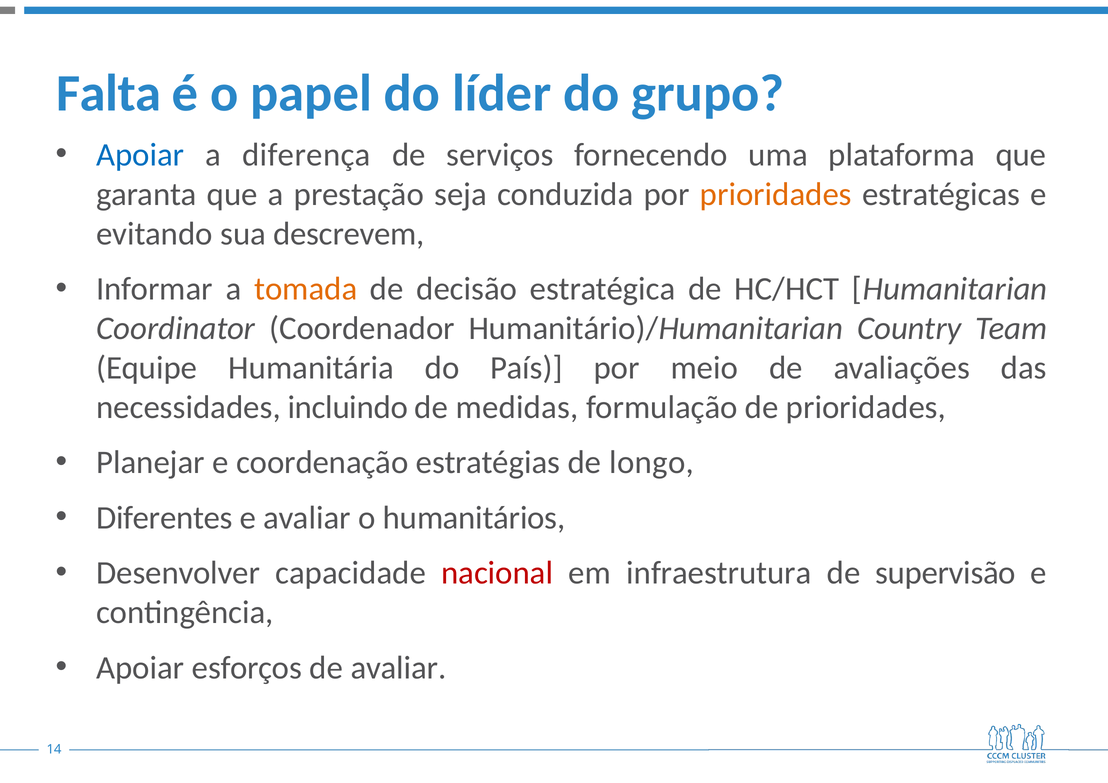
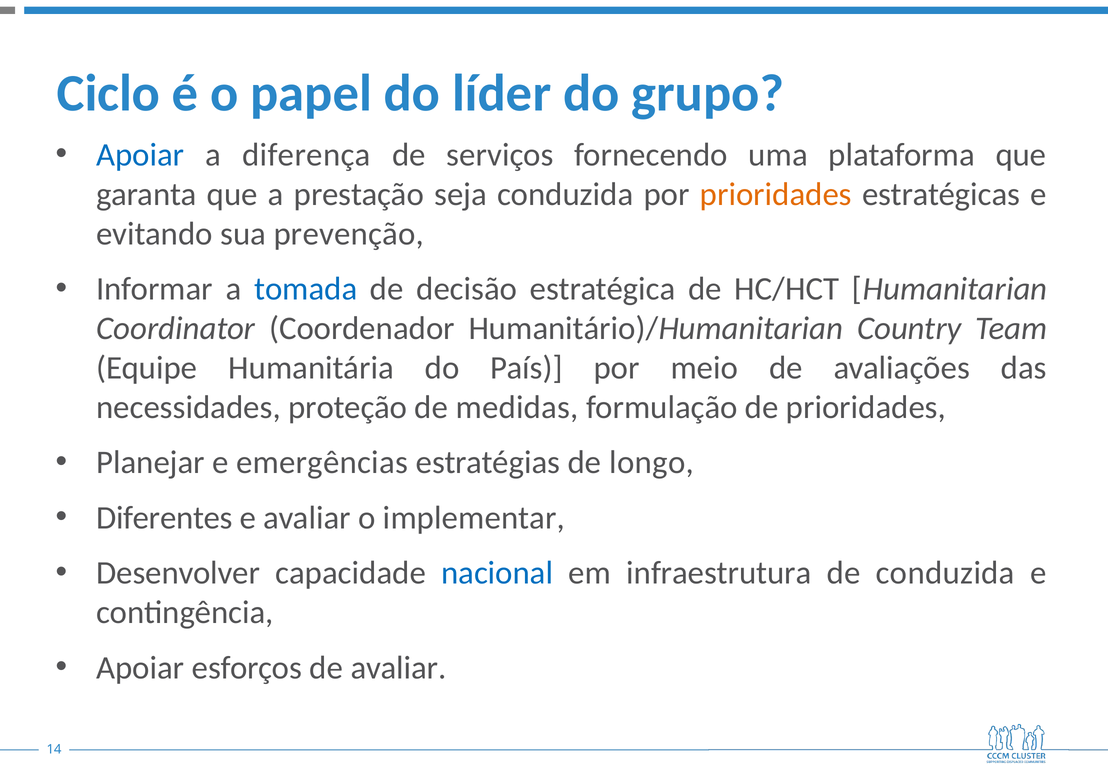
Falta: Falta -> Ciclo (109, 93)
descrevem: descrevem -> prevenção (349, 234)
tomada colour: orange -> blue (306, 289)
incluindo: incluindo -> proteção (348, 408)
coordenação: coordenação -> emergências (322, 463)
humanitários: humanitários -> implementar (474, 518)
nacional colour: red -> blue (497, 573)
de supervisão: supervisão -> conduzida (945, 573)
